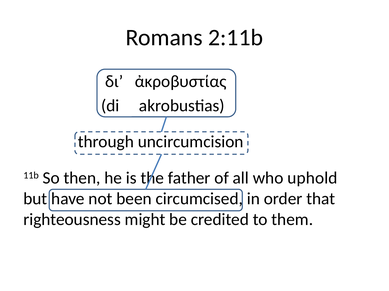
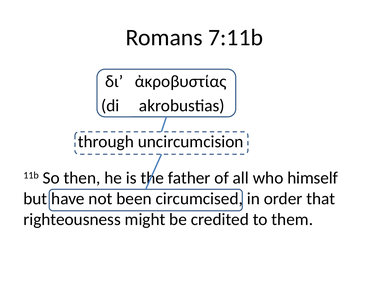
2:11b: 2:11b -> 7:11b (236, 38)
uphold: uphold -> himself (313, 178)
